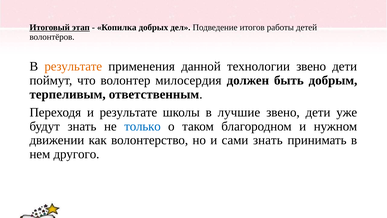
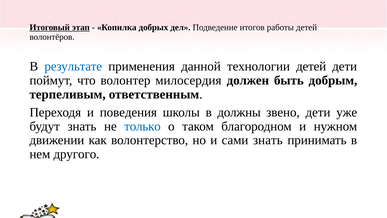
результате colour: orange -> blue (73, 66)
технологии звено: звено -> детей (311, 66)
и результате: результате -> поведения (128, 112)
лучшие: лучшие -> должны (239, 112)
